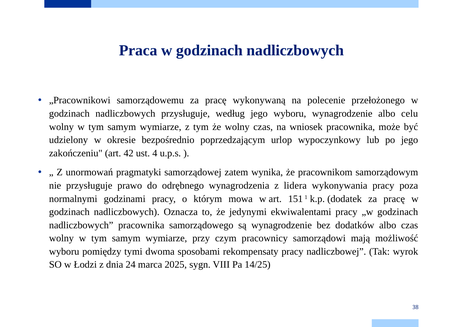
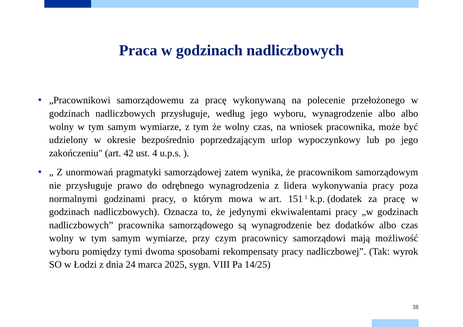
albo celu: celu -> albo (410, 114)
